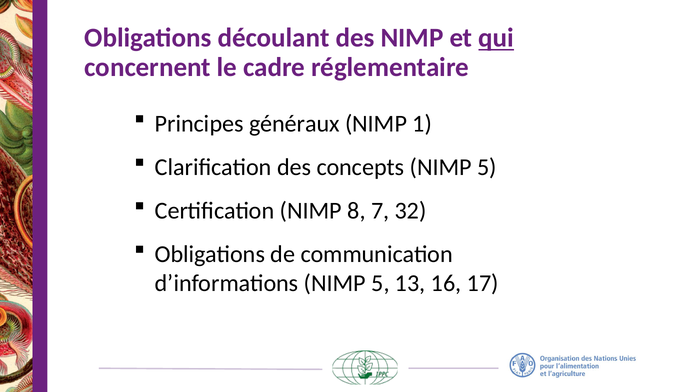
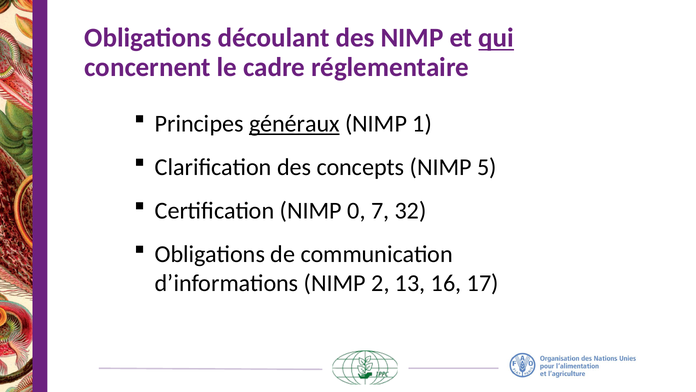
généraux underline: none -> present (294, 123)
8: 8 -> 0 (356, 211)
d’informations NIMP 5: 5 -> 2 (380, 283)
